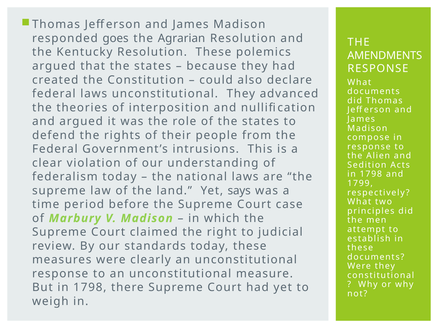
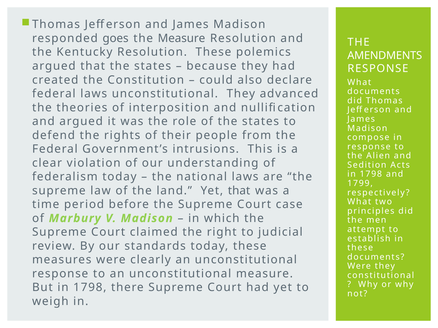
the Agrarian: Agrarian -> Measure (182, 38)
Yet says: says -> that (239, 191)
